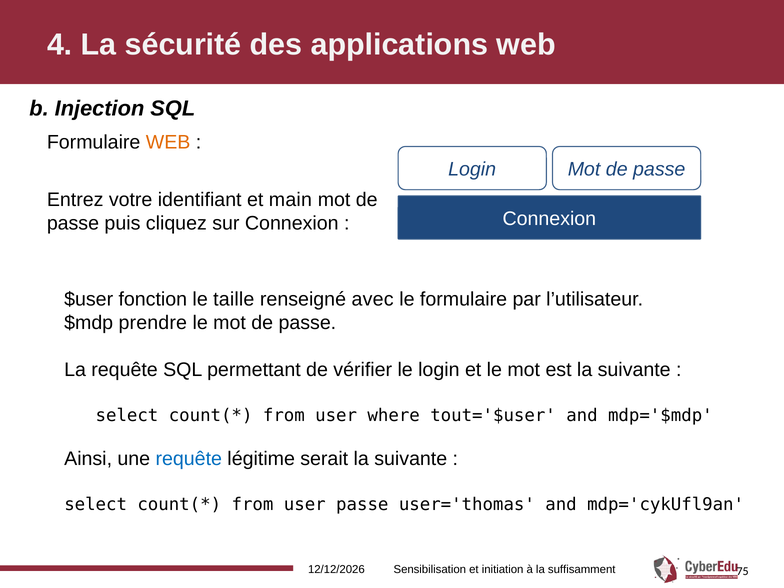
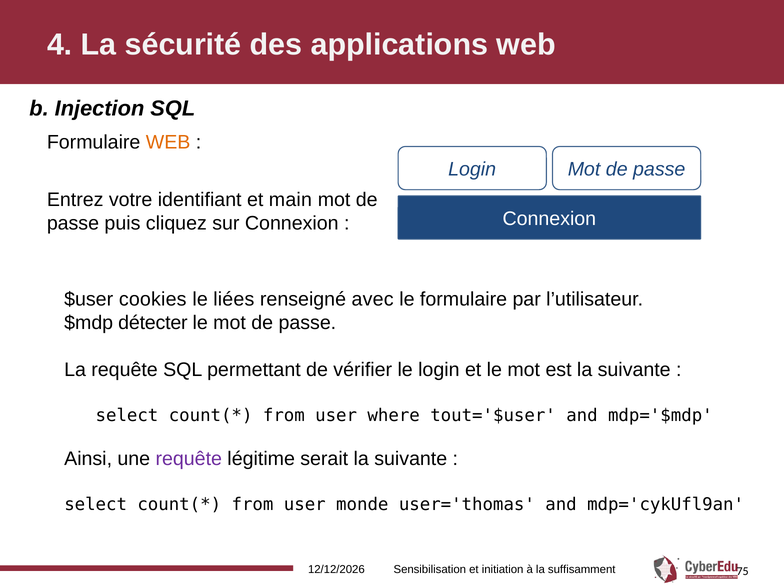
fonction: fonction -> cookies (153, 299)
taille: taille -> liées (234, 299)
prendre: prendre -> détecter (153, 323)
requête colour: blue -> purple (189, 459)
user passe: passe -> monde (362, 504)
